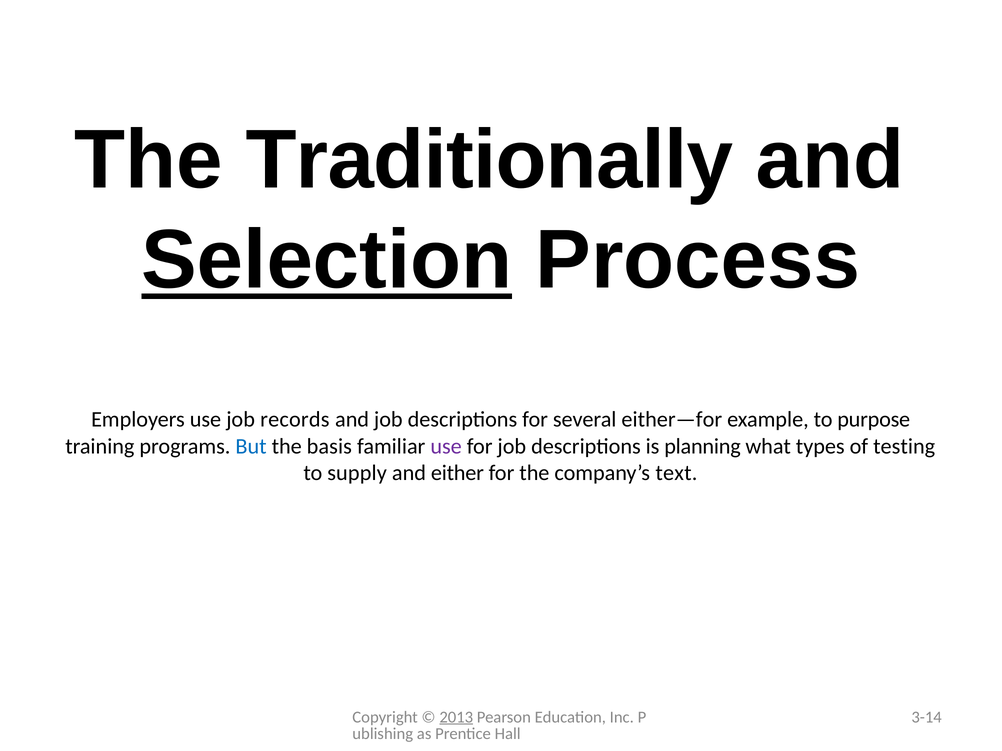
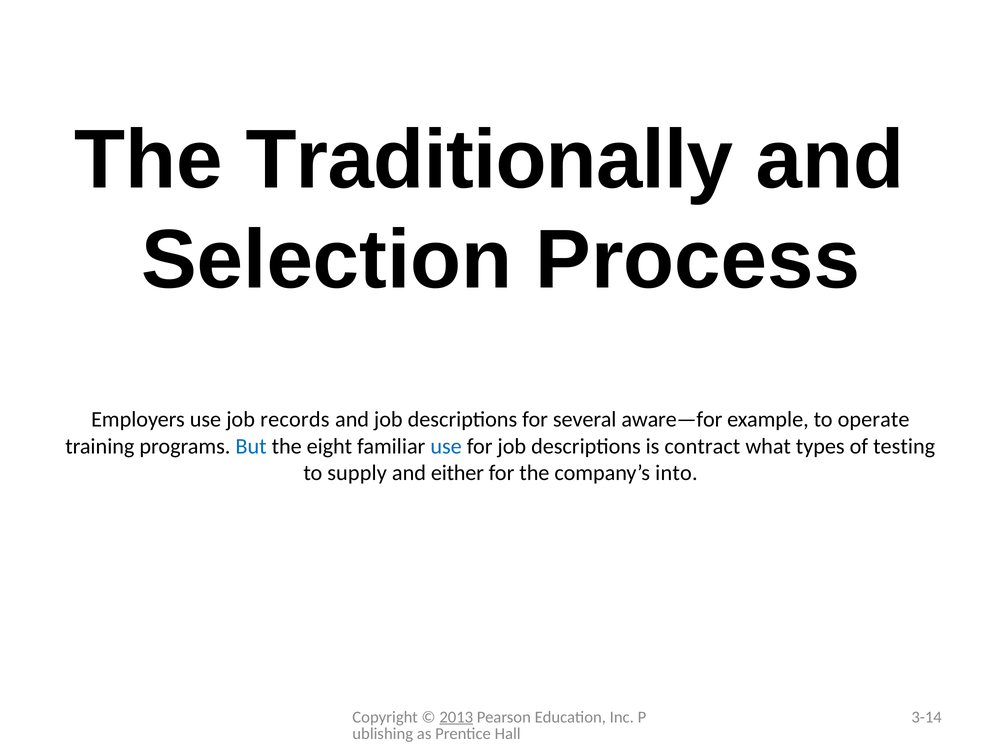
Selection underline: present -> none (327, 261)
either—for: either—for -> aware—for (672, 420)
purpose: purpose -> operate (874, 420)
basis: basis -> eight (329, 447)
use colour: purple -> blue (446, 447)
planning: planning -> contract (702, 447)
text: text -> into (676, 473)
